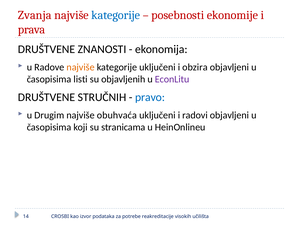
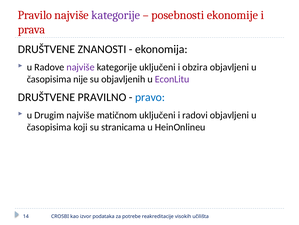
Zvanja: Zvanja -> Pravilo (35, 15)
kategorije colour: blue -> purple (116, 15)
najviše colour: orange -> purple (81, 67)
listi: listi -> nije (81, 79)
STRUČNIH: STRUČNIH -> PRAVILNO (102, 97)
obuhvaća: obuhvaća -> matičnom (117, 115)
